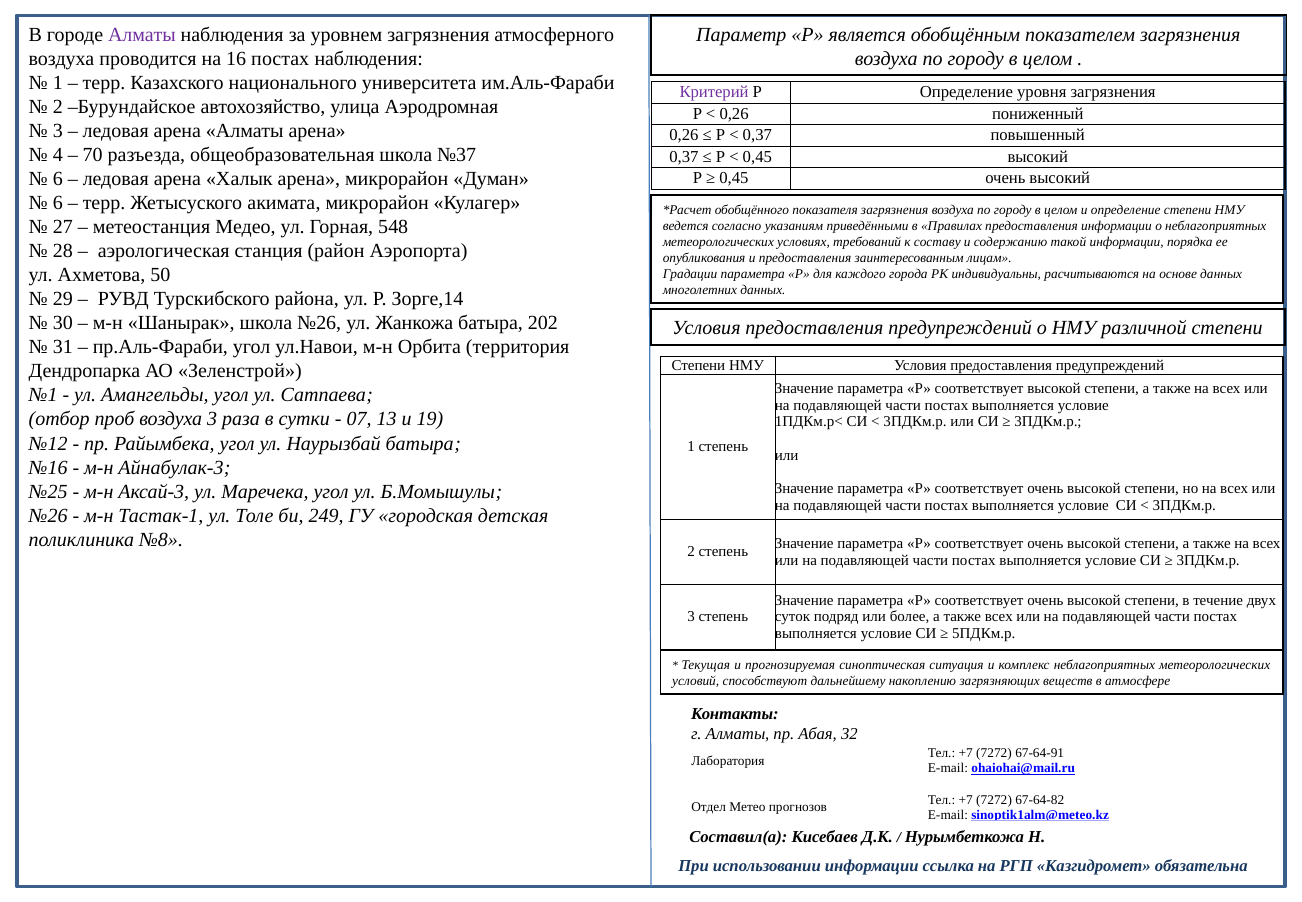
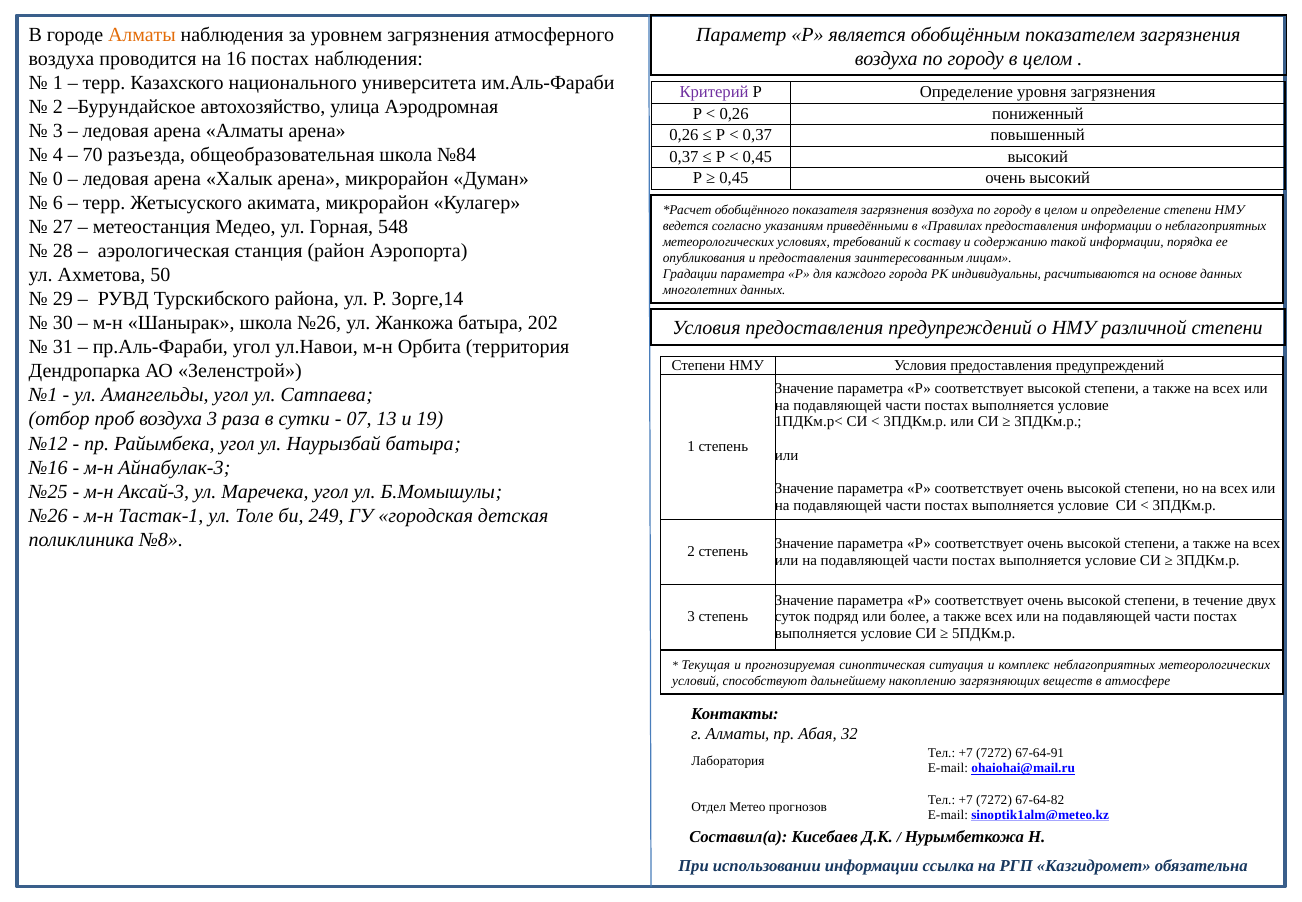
Алматы colour: purple -> orange (142, 35)
№37: №37 -> №84 (457, 155)
6: 6 -> 0 (58, 179)
